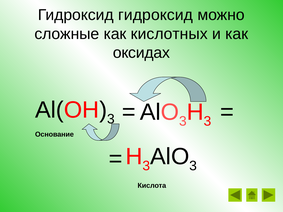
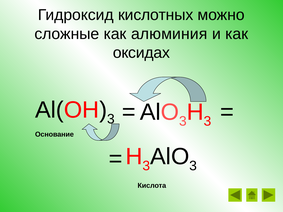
Гидроксид гидроксид: гидроксид -> кислотных (156, 15)
кислотных: кислотных -> алюминия (169, 34)
